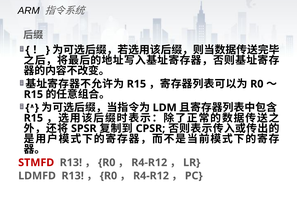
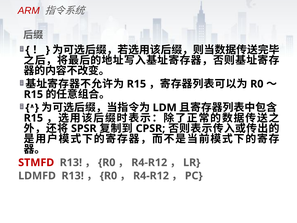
ARM colour: black -> red (29, 11)
